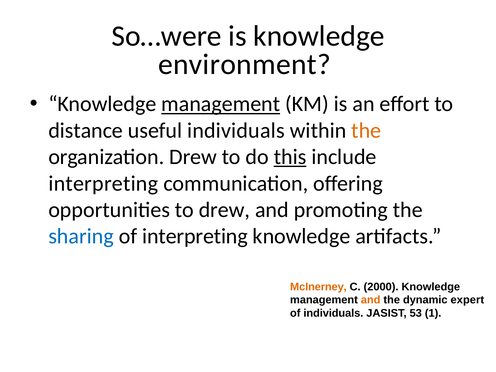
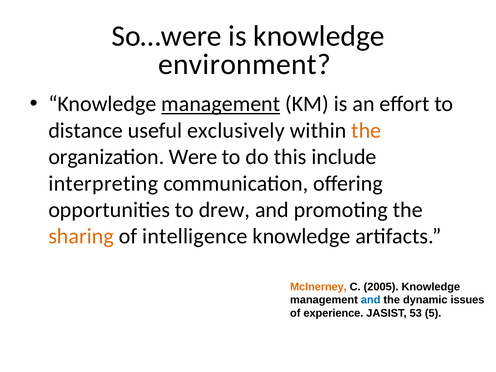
useful individuals: individuals -> exclusively (236, 131)
organization Drew: Drew -> Were (193, 157)
this underline: present -> none (290, 157)
sharing colour: blue -> orange (81, 236)
of interpreting: interpreting -> intelligence (195, 236)
2000: 2000 -> 2005 (381, 287)
and colour: orange -> blue (371, 300)
expert: expert -> issues (467, 300)
of individuals: individuals -> experience (333, 313)
1: 1 -> 5 (433, 313)
